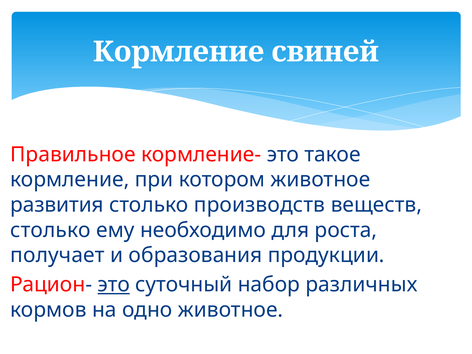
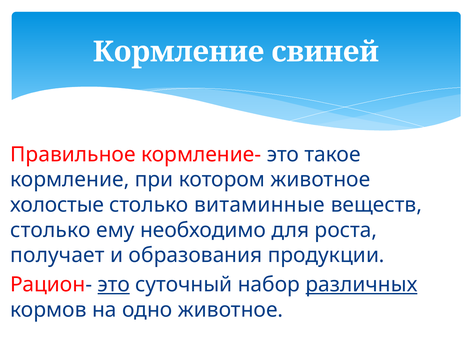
развития: развития -> холостые (57, 205)
производств: производств -> витаминные (259, 205)
различных underline: none -> present (361, 285)
